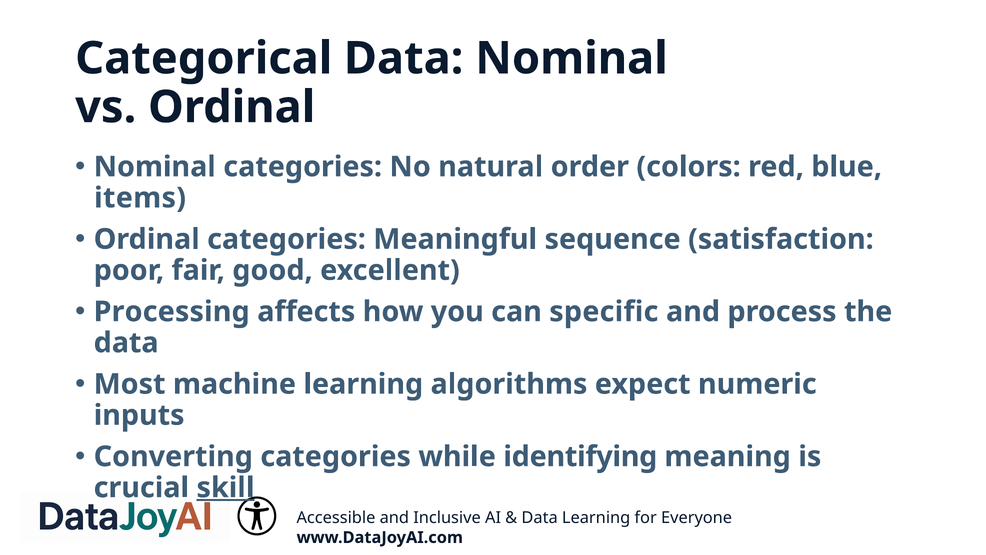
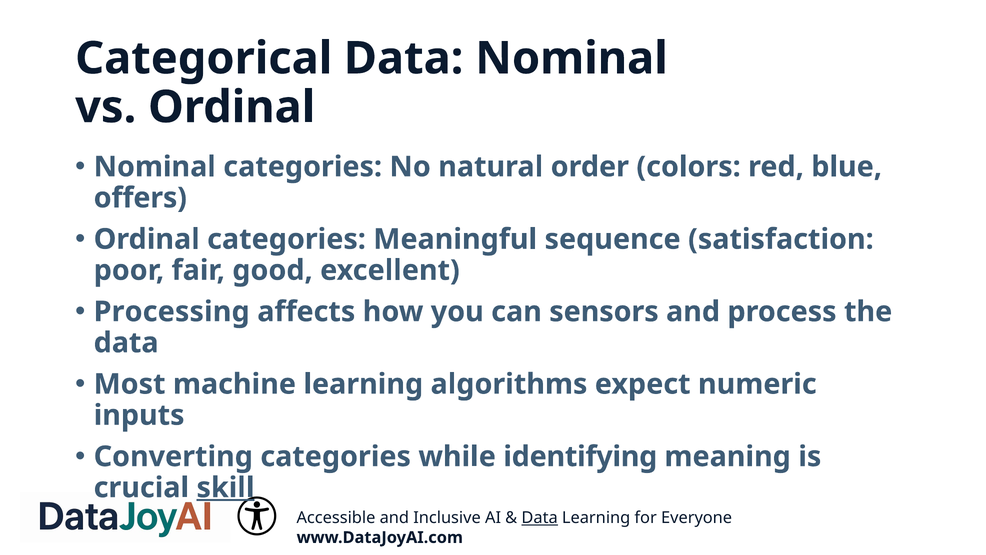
items: items -> offers (140, 198)
specific: specific -> sensors (604, 312)
Data underline: none -> present (540, 517)
